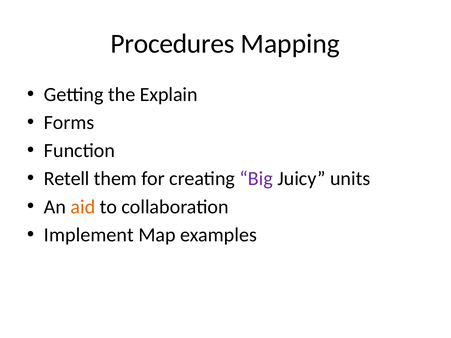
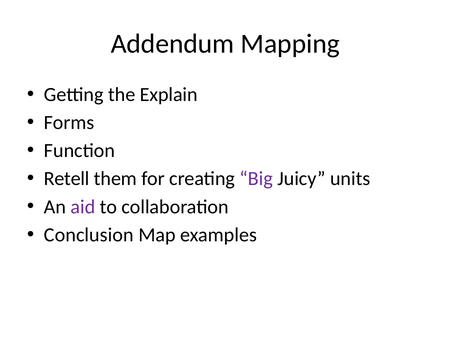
Procedures: Procedures -> Addendum (172, 44)
aid colour: orange -> purple (83, 207)
Implement: Implement -> Conclusion (89, 235)
